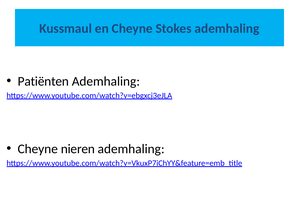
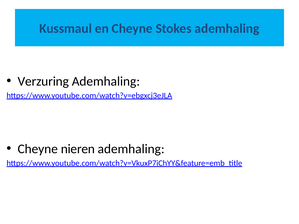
Patiënten: Patiënten -> Verzuring (43, 81)
